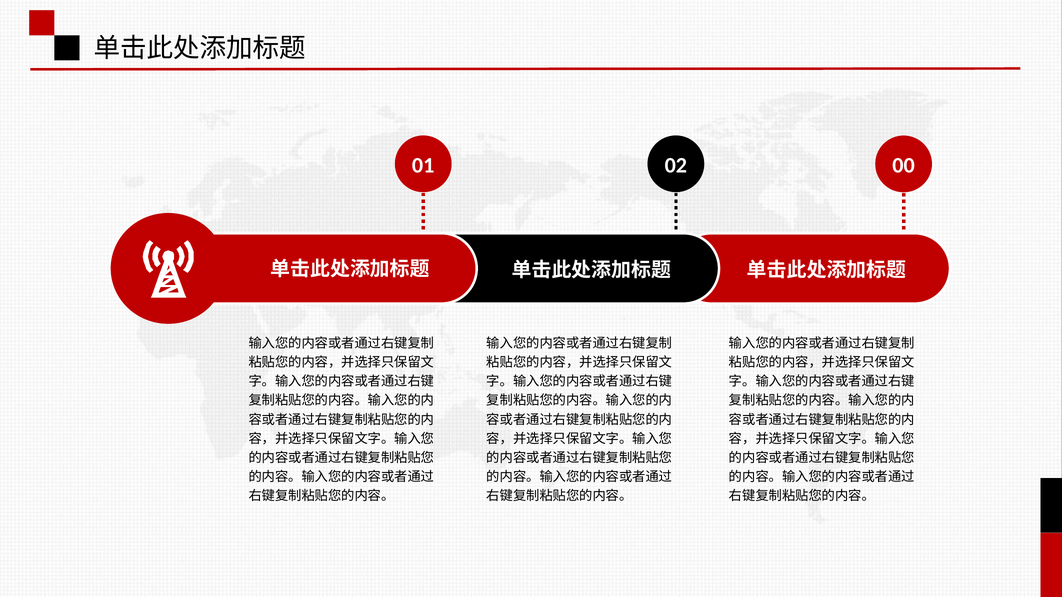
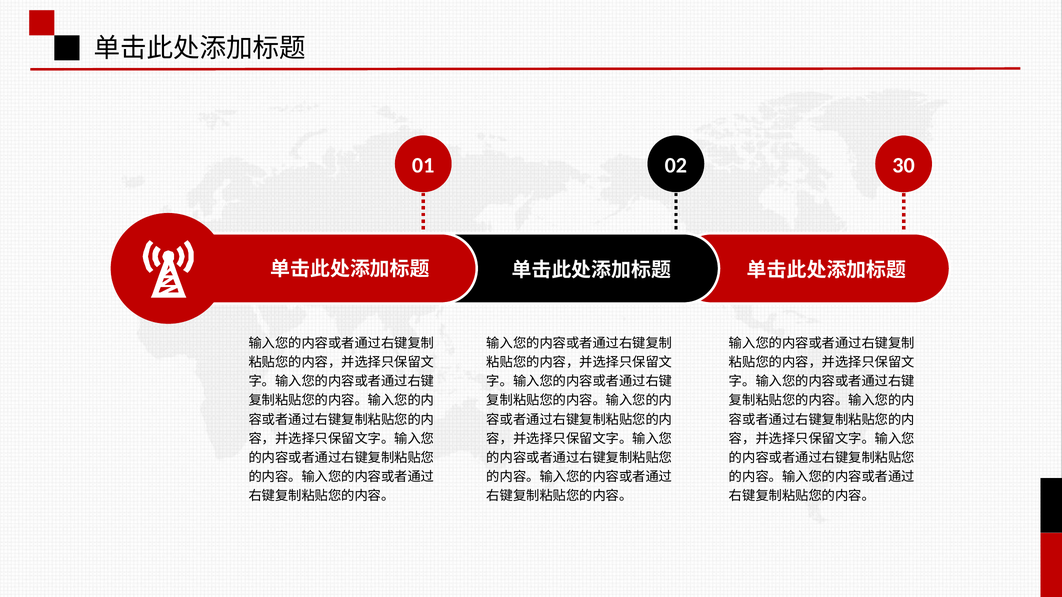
00: 00 -> 30 (904, 166)
